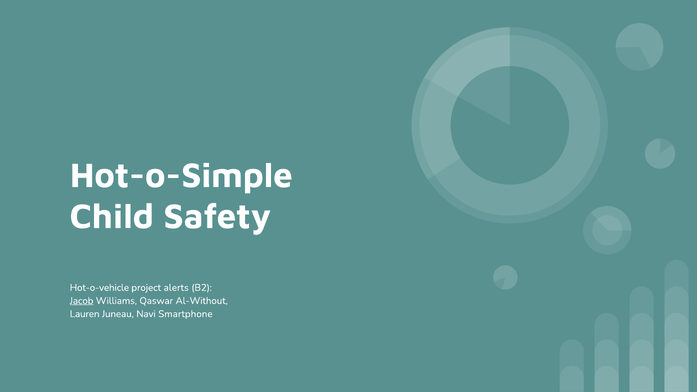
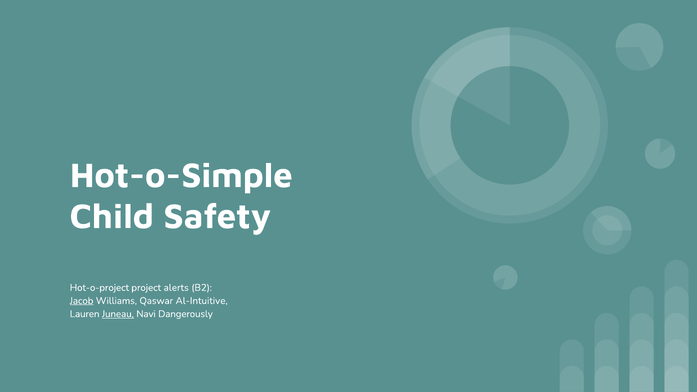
Hot-o-vehicle: Hot-o-vehicle -> Hot-o-project (99, 288)
Al-Without: Al-Without -> Al-Intuitive (202, 301)
Juneau underline: none -> present (118, 314)
Smartphone: Smartphone -> Dangerously (185, 314)
